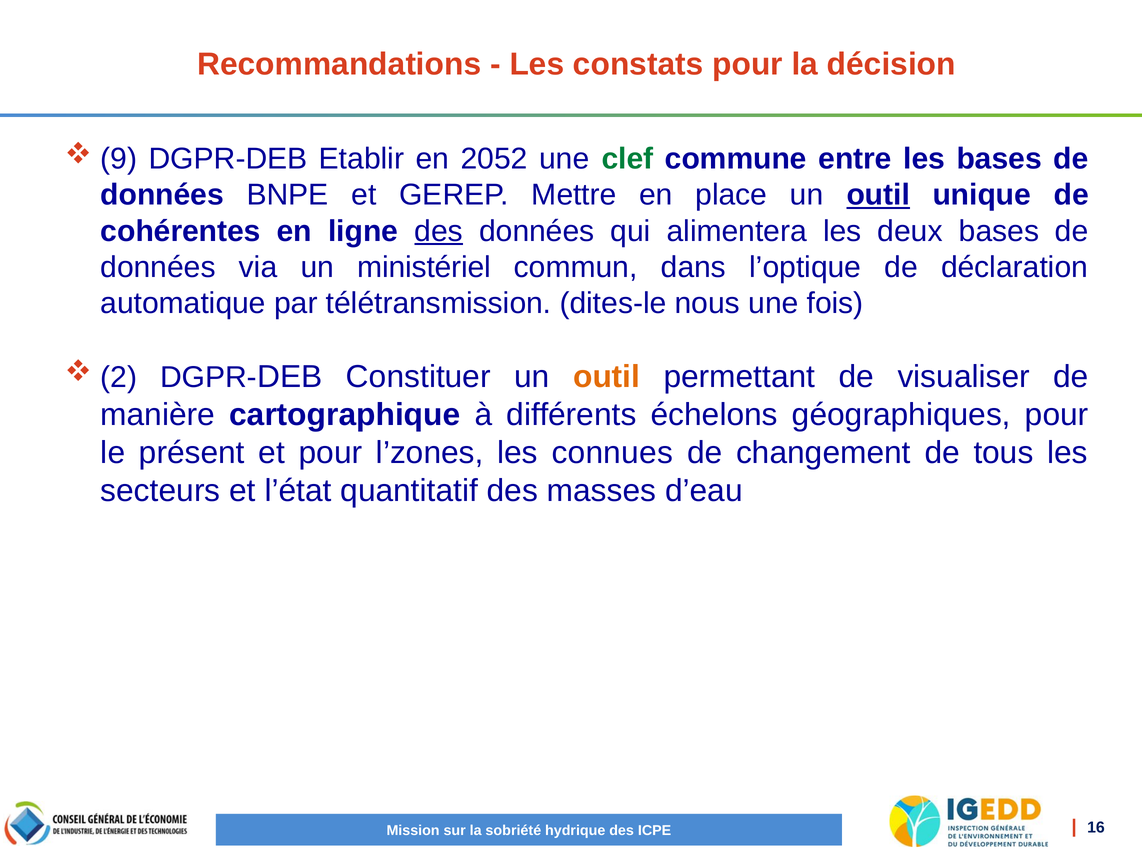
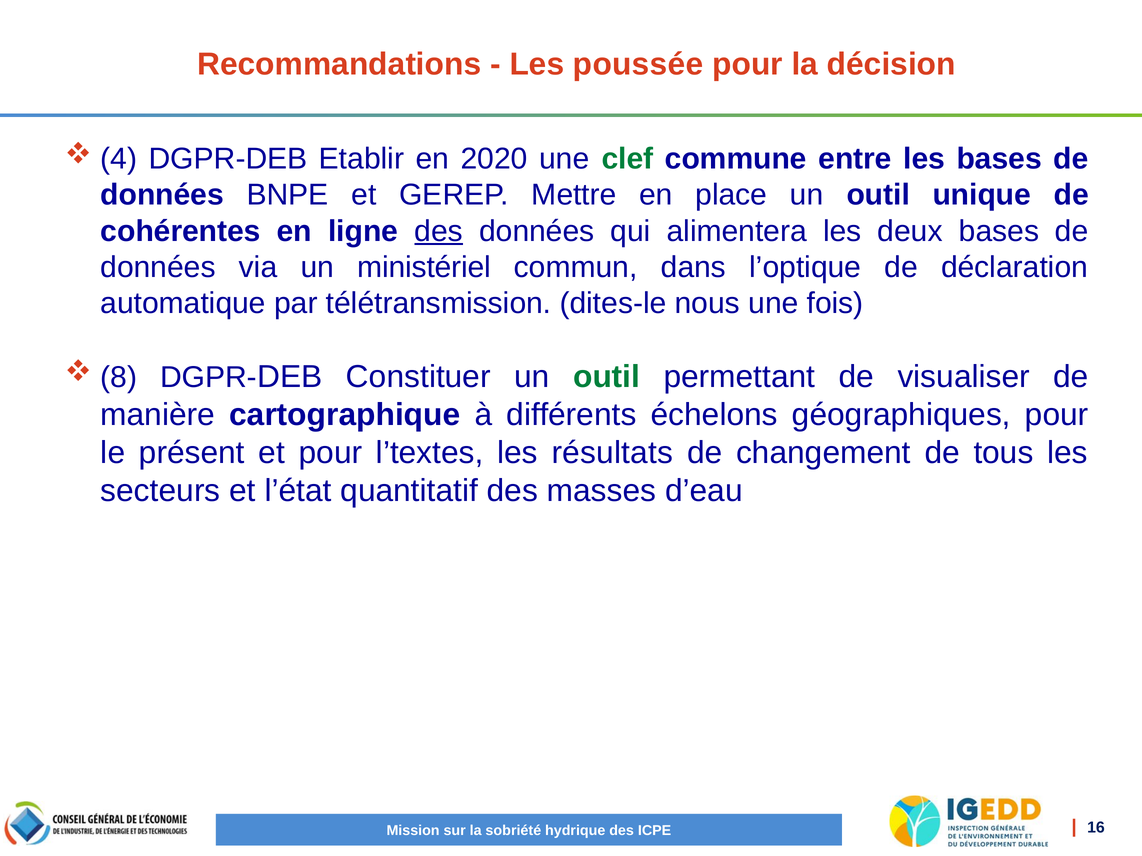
constats: constats -> poussée (638, 64)
9: 9 -> 4 (119, 159)
2052: 2052 -> 2020 (494, 159)
outil underline: present -> none (878, 195)
2: 2 -> 8 (119, 377)
outil colour: orange -> green (607, 377)
l’zones: l’zones -> l’textes (430, 453)
connues: connues -> résultats (612, 453)
